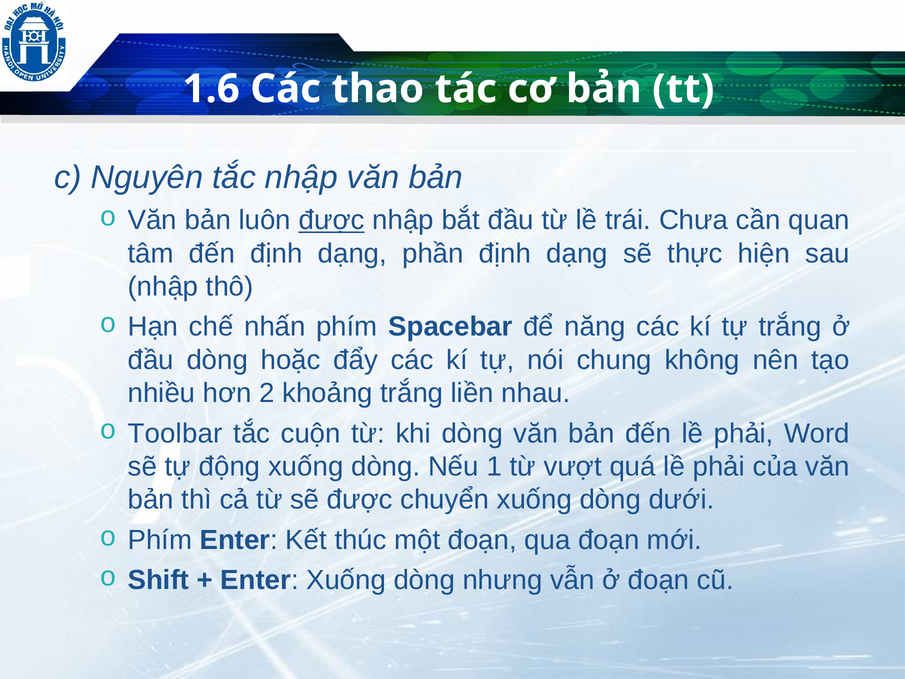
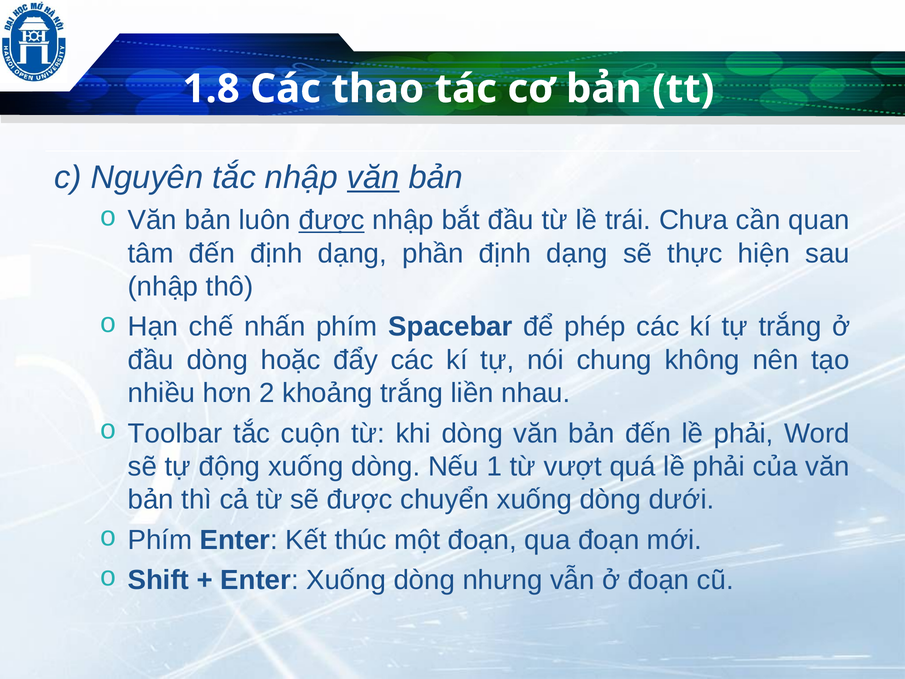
1.6: 1.6 -> 1.8 (211, 89)
văn underline: none -> present (373, 177)
năng: năng -> phép (595, 327)
